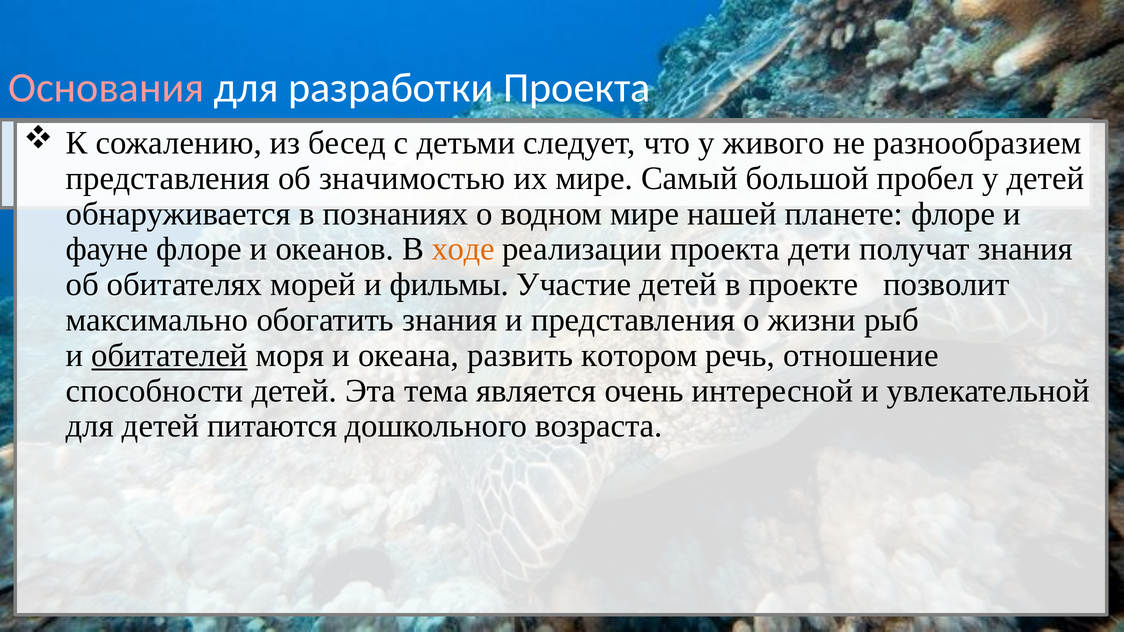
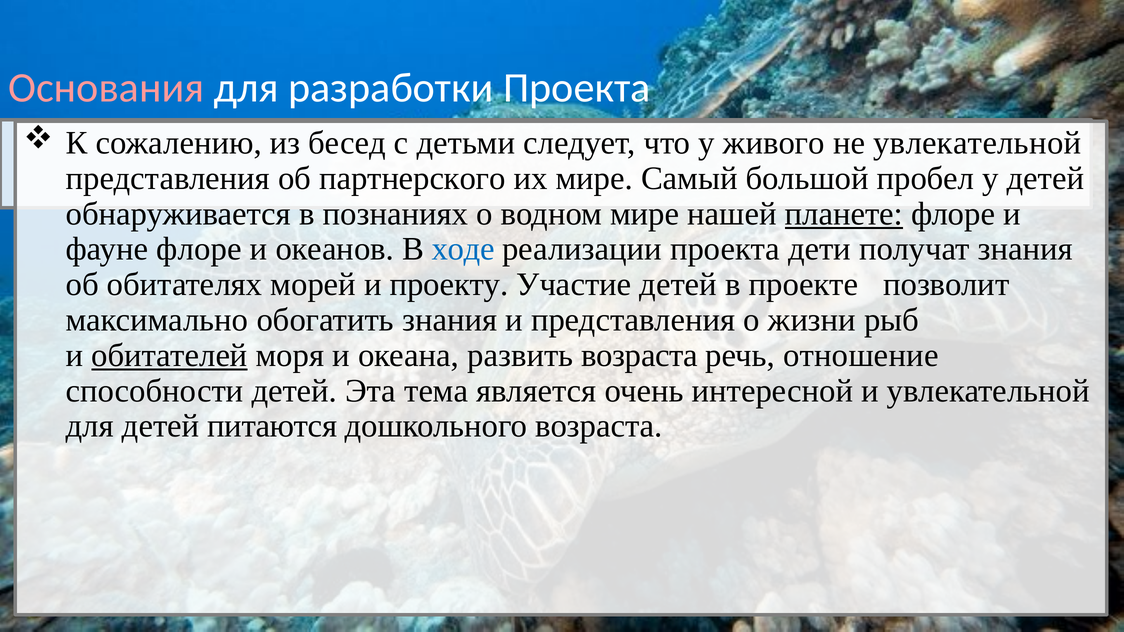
не разнообразием: разнообразием -> увлекательной (977, 143)
значимостью: значимостью -> партнерского (412, 178)
планете underline: none -> present (844, 214)
ходе colour: orange -> blue (463, 249)
фильмы: фильмы -> проекту (449, 285)
развить котором: котором -> возраста (640, 356)
